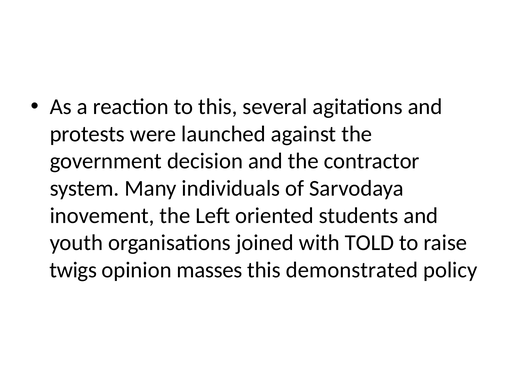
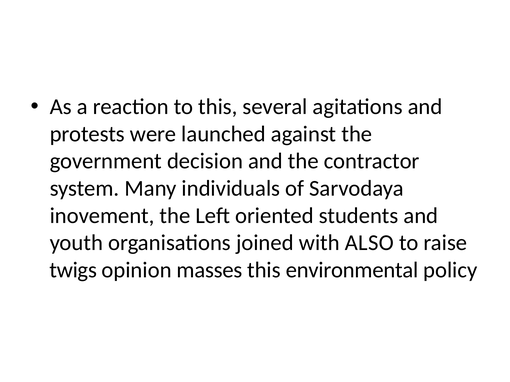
TOLD: TOLD -> ALSO (369, 243)
demonstrated: demonstrated -> environmental (352, 270)
